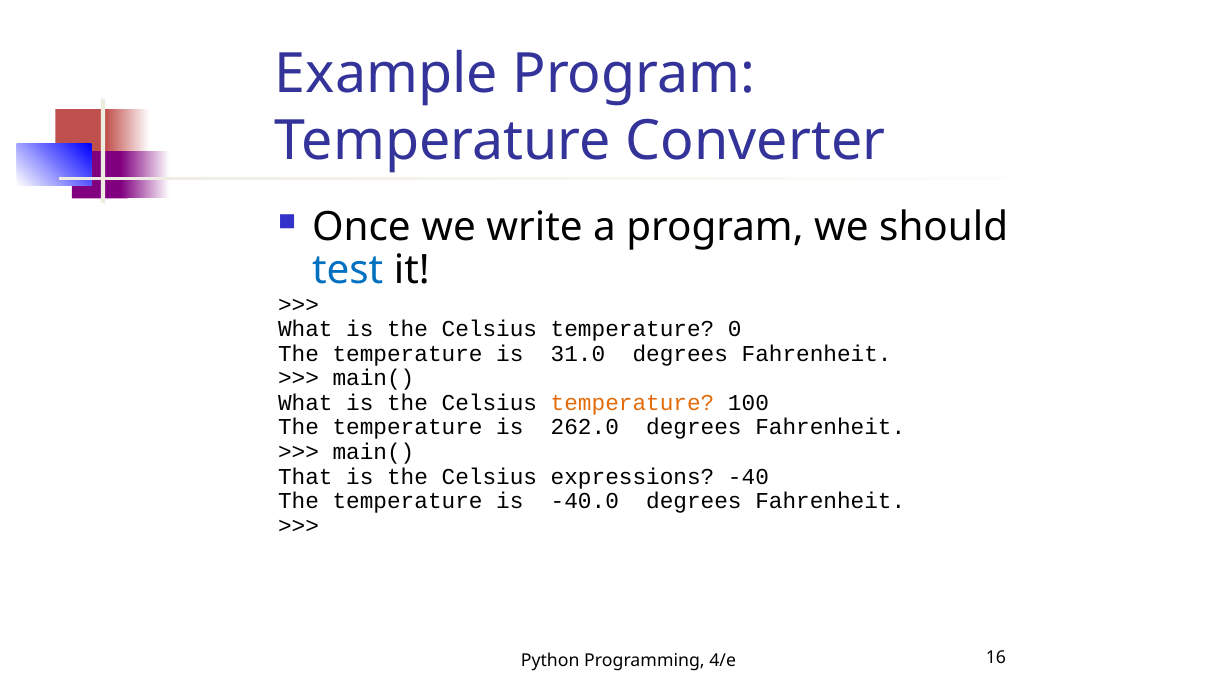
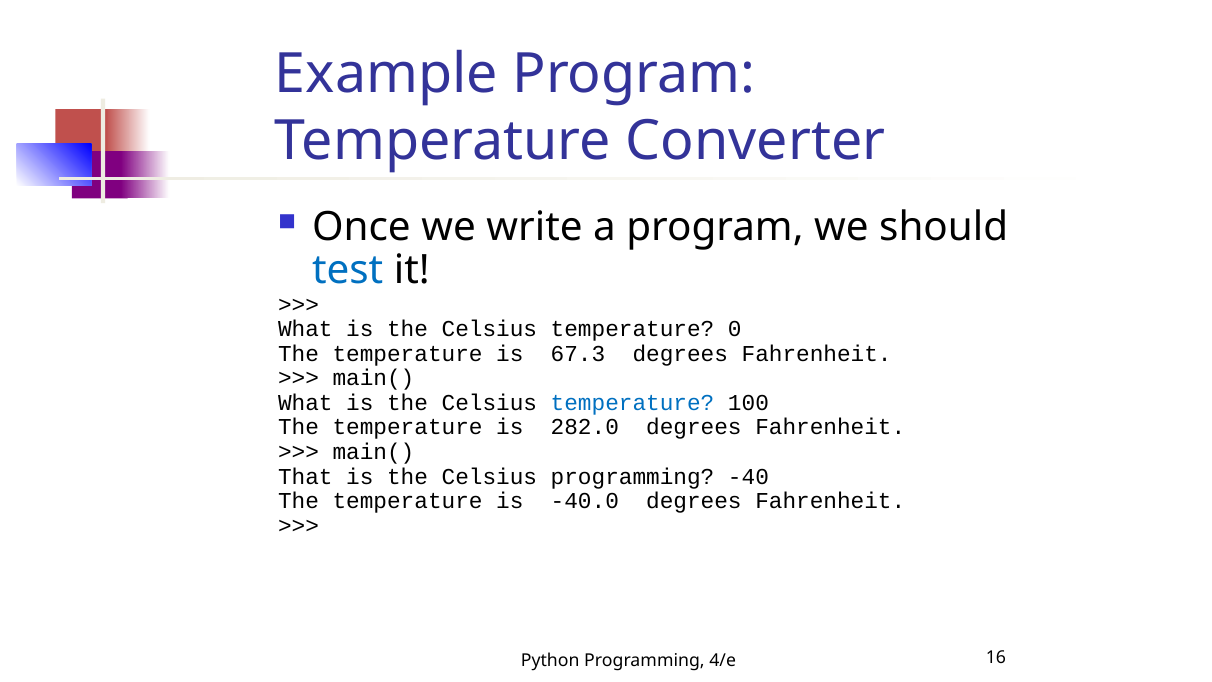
31.0: 31.0 -> 67.3 (578, 354)
temperature colour: orange -> blue (633, 403)
262.0: 262.0 -> 282.0 (585, 427)
Celsius expressions: expressions -> programming (633, 476)
